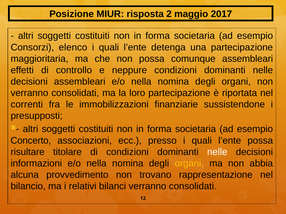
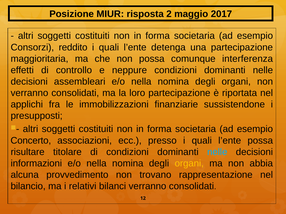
elenco: elenco -> reddito (73, 47)
comunque assembleari: assembleari -> interferenza (248, 59)
correnti: correnti -> applichi (27, 105)
nelle colour: white -> light blue (217, 152)
